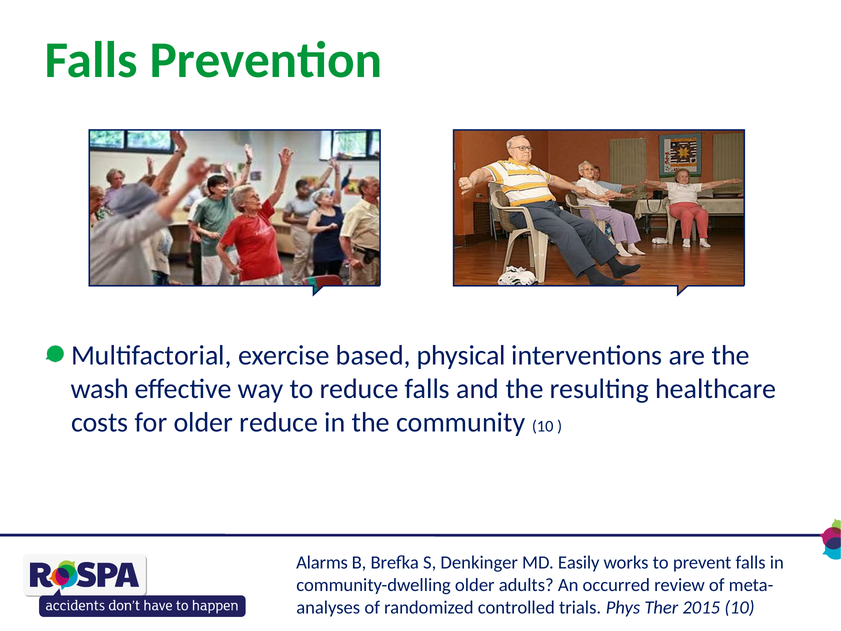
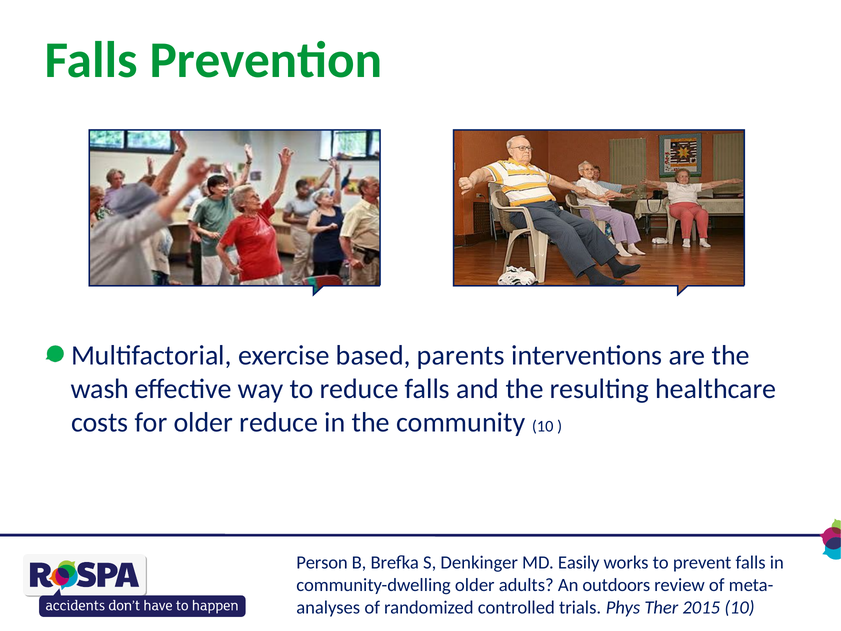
physical: physical -> parents (461, 355)
Alarms: Alarms -> Person (322, 563)
occurred: occurred -> outdoors (616, 585)
